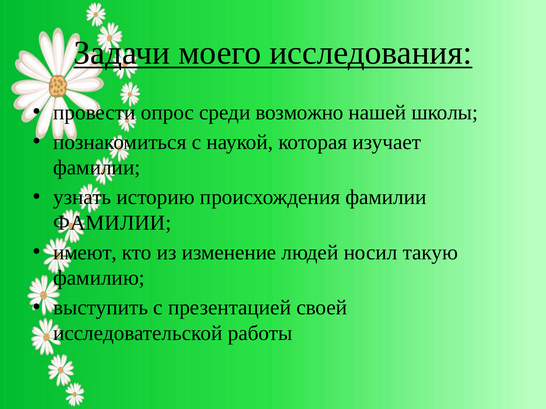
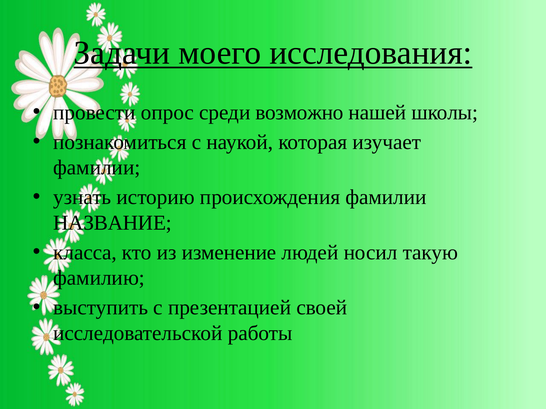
ФАМИЛИИ: ФАМИЛИИ -> НАЗВАНИЕ (112, 223)
имеют: имеют -> класса (85, 253)
